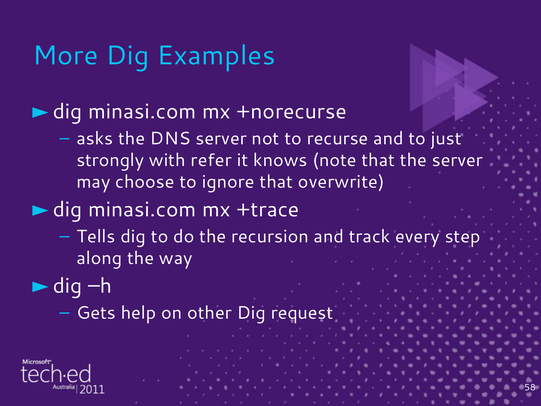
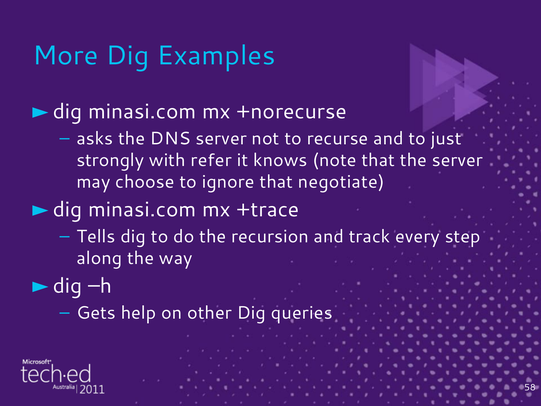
overwrite: overwrite -> negotiate (341, 182)
request: request -> queries (302, 313)
